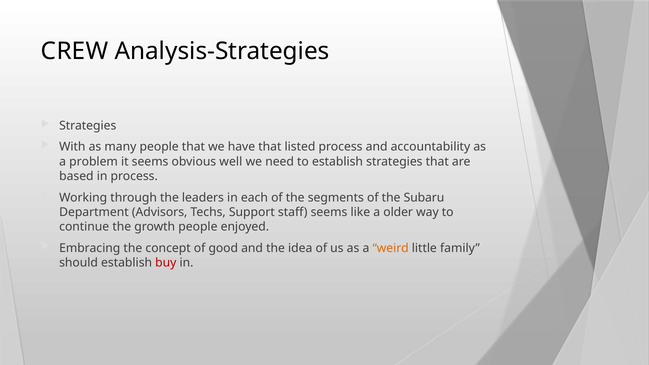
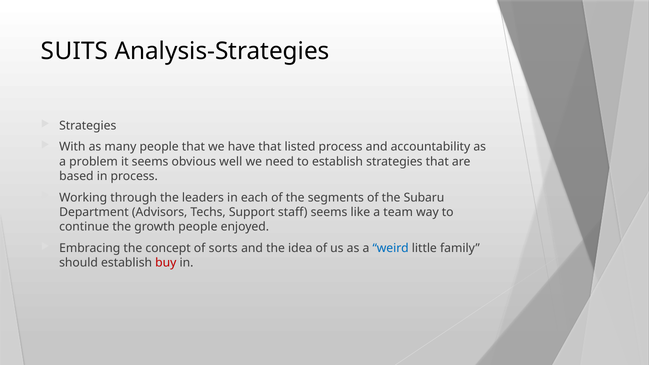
CREW: CREW -> SUITS (75, 51)
older: older -> team (398, 212)
good: good -> sorts (223, 248)
weird colour: orange -> blue (391, 248)
